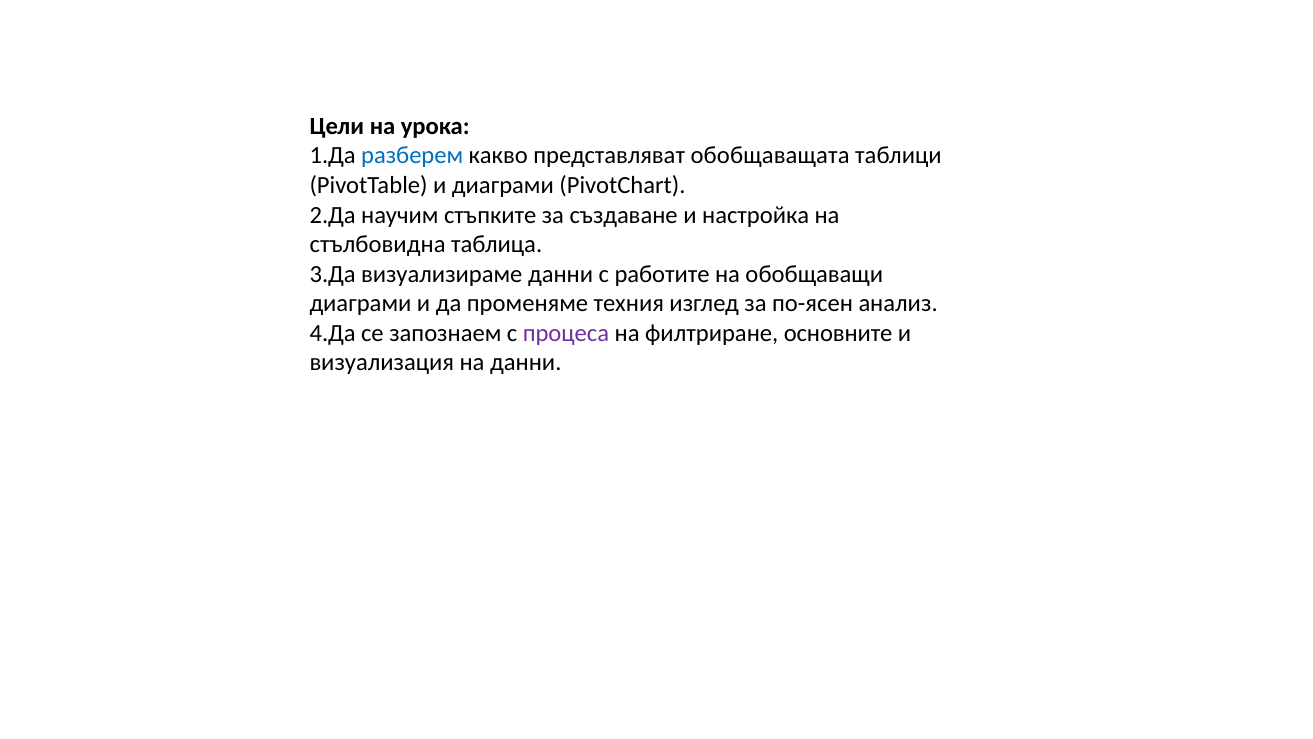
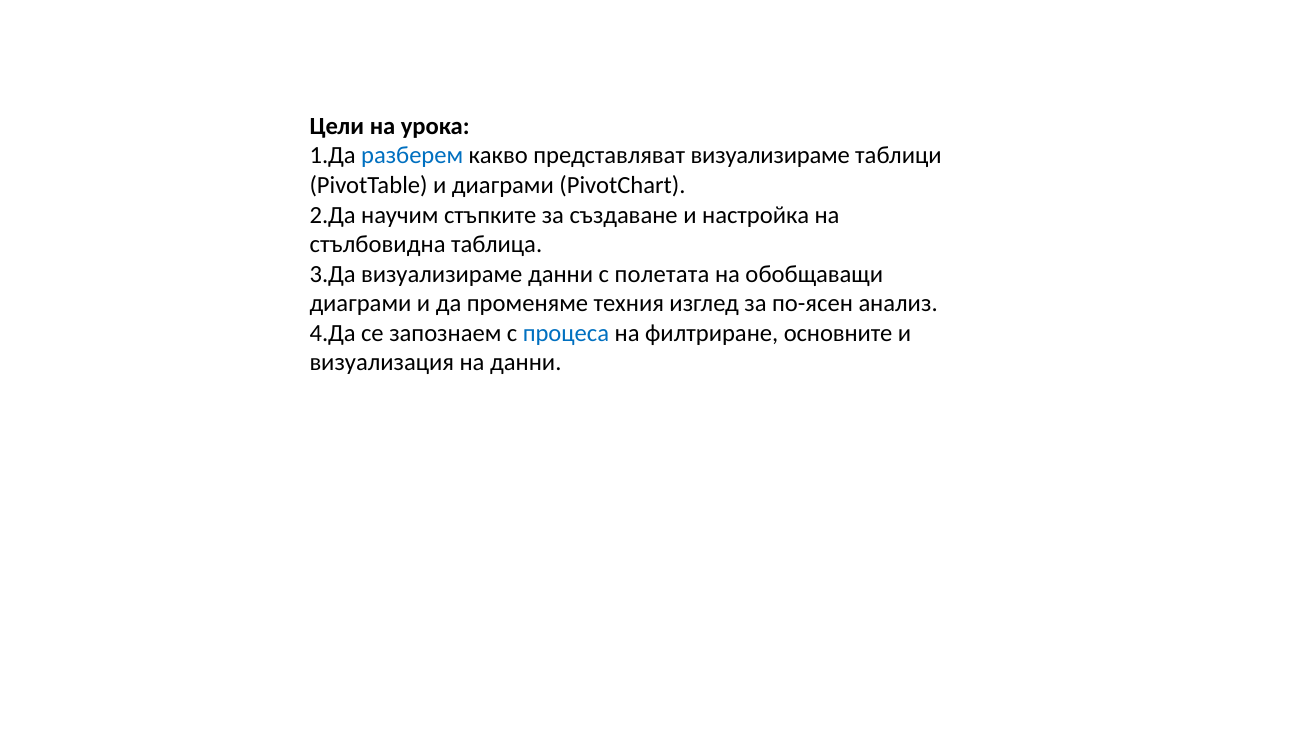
представляват обобщаващата: обобщаващата -> визуализираме (770, 156)
работите: работите -> полетата (662, 274)
процеса colour: purple -> blue (566, 333)
